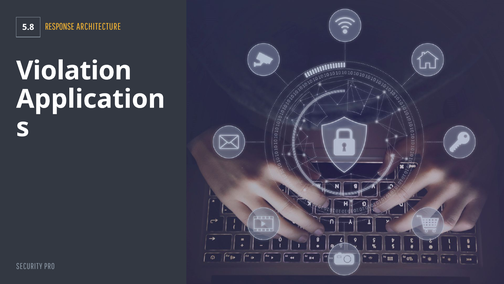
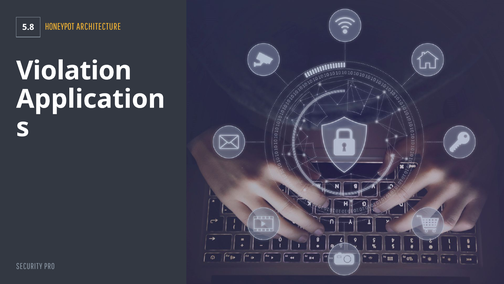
RESPONSE: RESPONSE -> HONEYPOT (60, 27)
